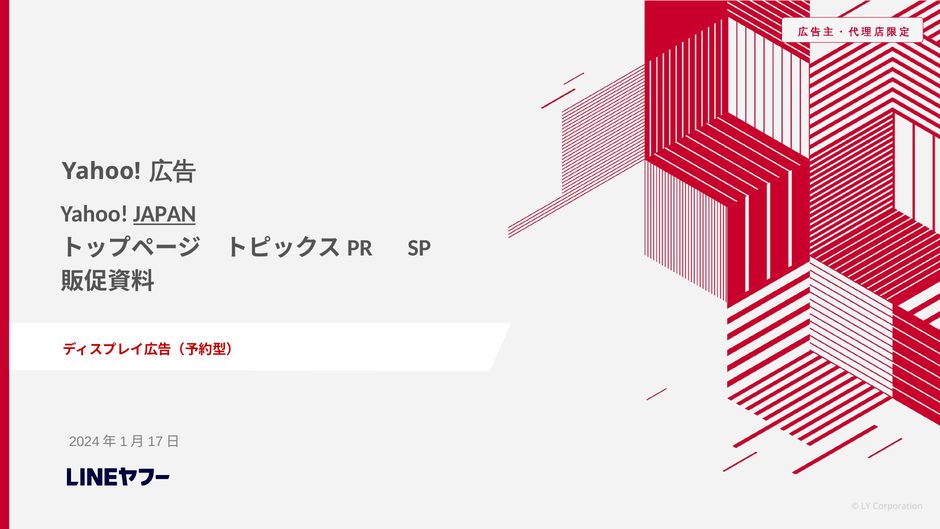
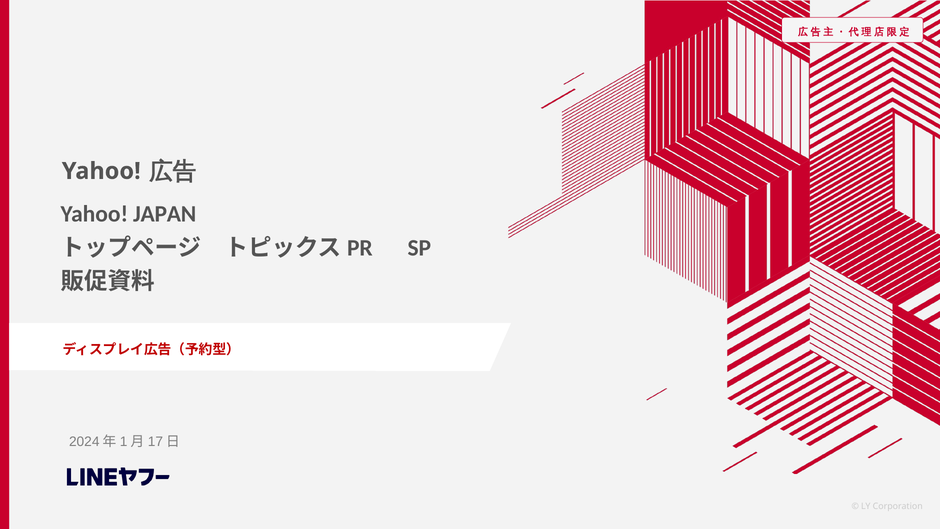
JAPAN underline: present -> none (165, 214)
